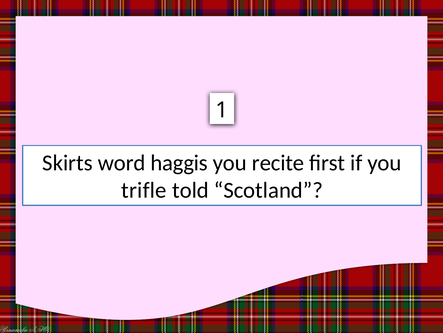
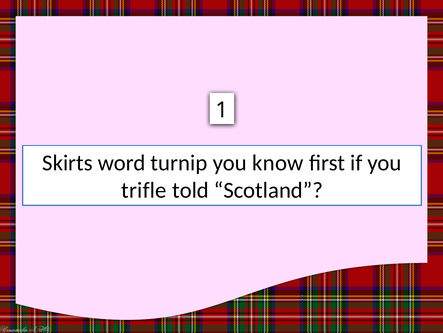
haggis: haggis -> turnip (179, 163)
recite: recite -> know (278, 163)
